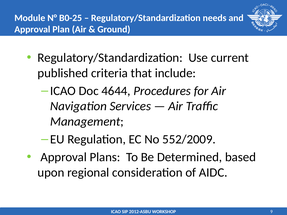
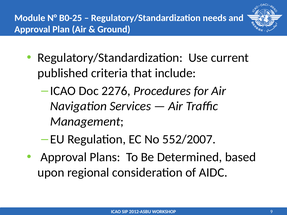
4644: 4644 -> 2276 (116, 91)
552/2009: 552/2009 -> 552/2007 (189, 139)
